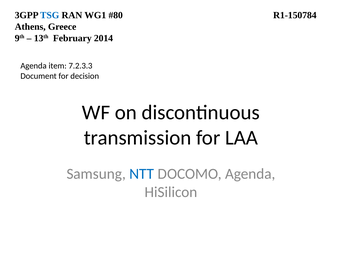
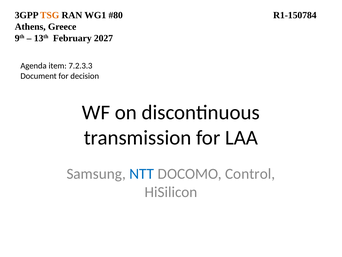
TSG colour: blue -> orange (50, 15)
2014: 2014 -> 2027 (103, 38)
DOCOMO Agenda: Agenda -> Control (250, 173)
